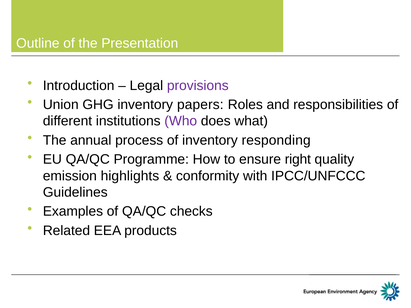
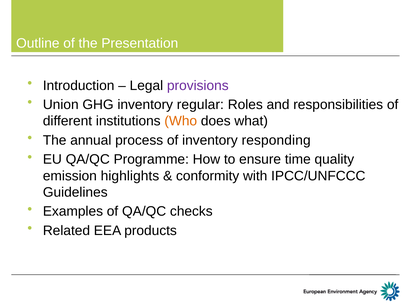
papers: papers -> regular (200, 105)
Who colour: purple -> orange (181, 121)
right: right -> time (298, 160)
